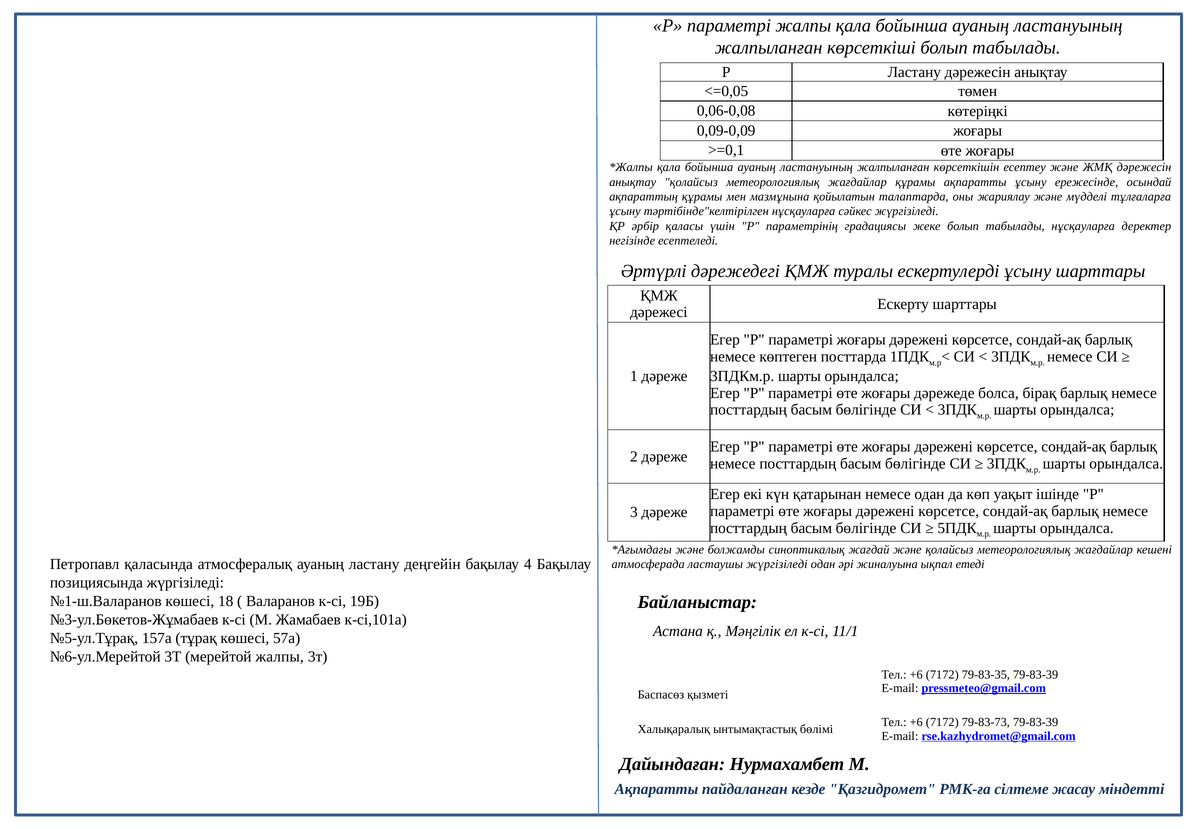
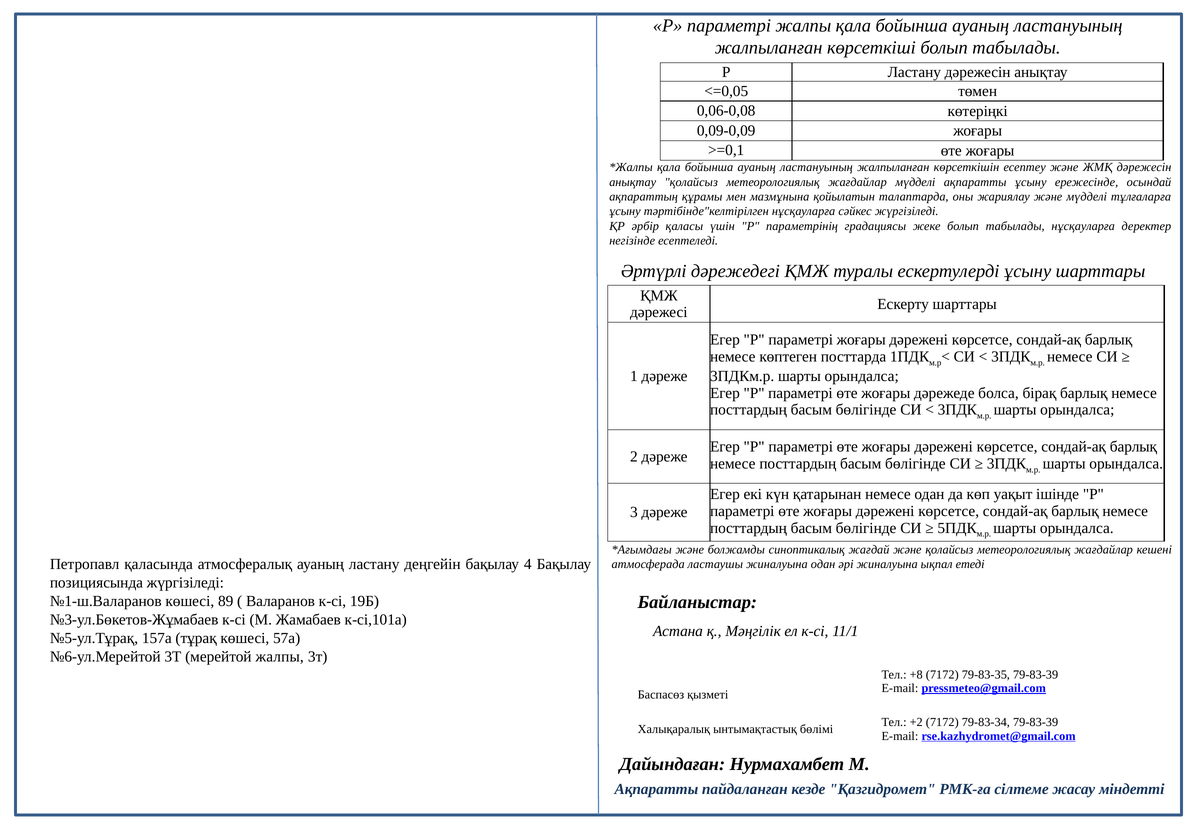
жағдайлар құрамы: құрамы -> мүдделі (915, 182)
ластаушы жүргізіледі: жүргізіледі -> жиналуына (777, 564)
18: 18 -> 89 (226, 601)
+6: +6 -> +8 (916, 674)
+6: +6 -> +2 (916, 722)
79-83-73: 79-83-73 -> 79-83-34 (986, 722)
